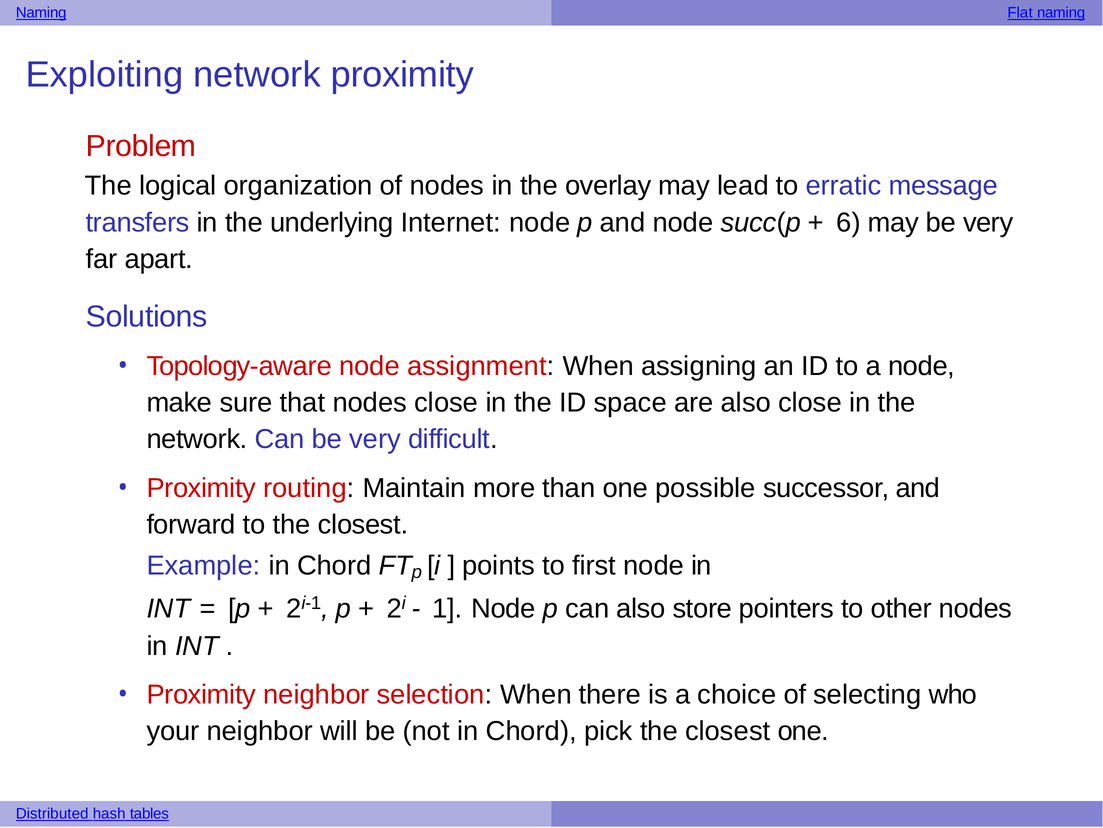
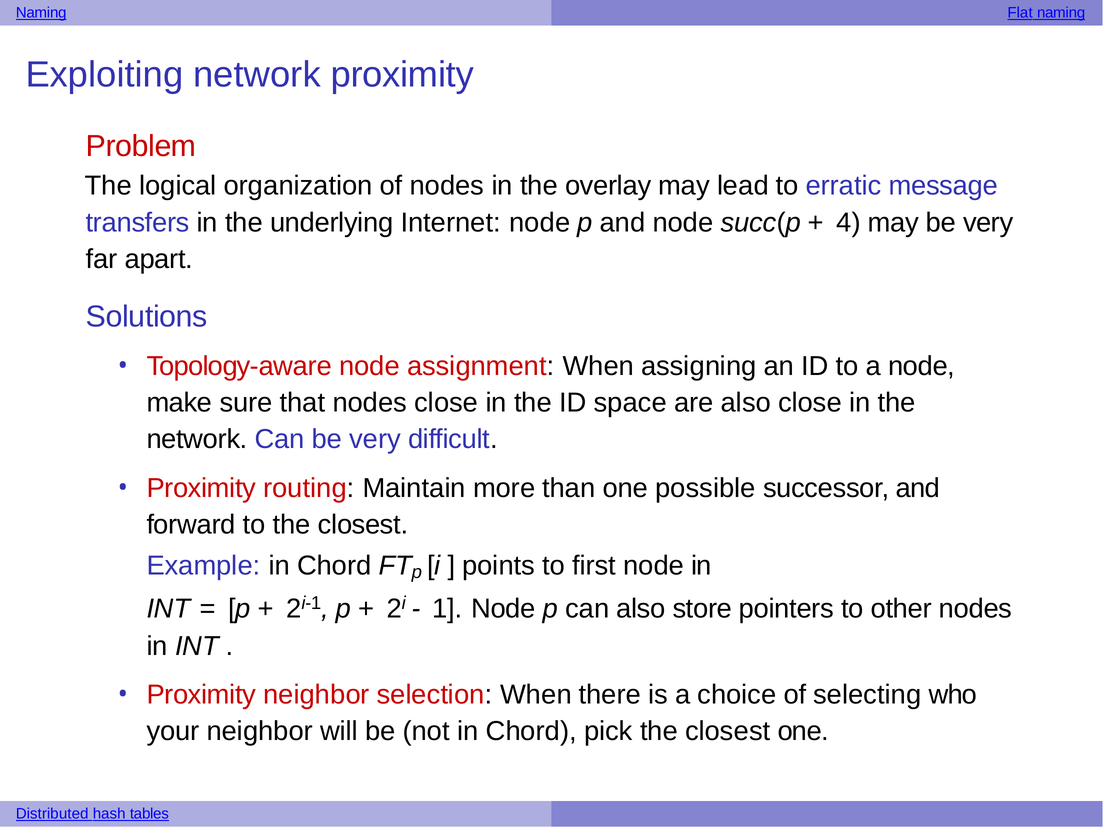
6: 6 -> 4 (849, 223)
